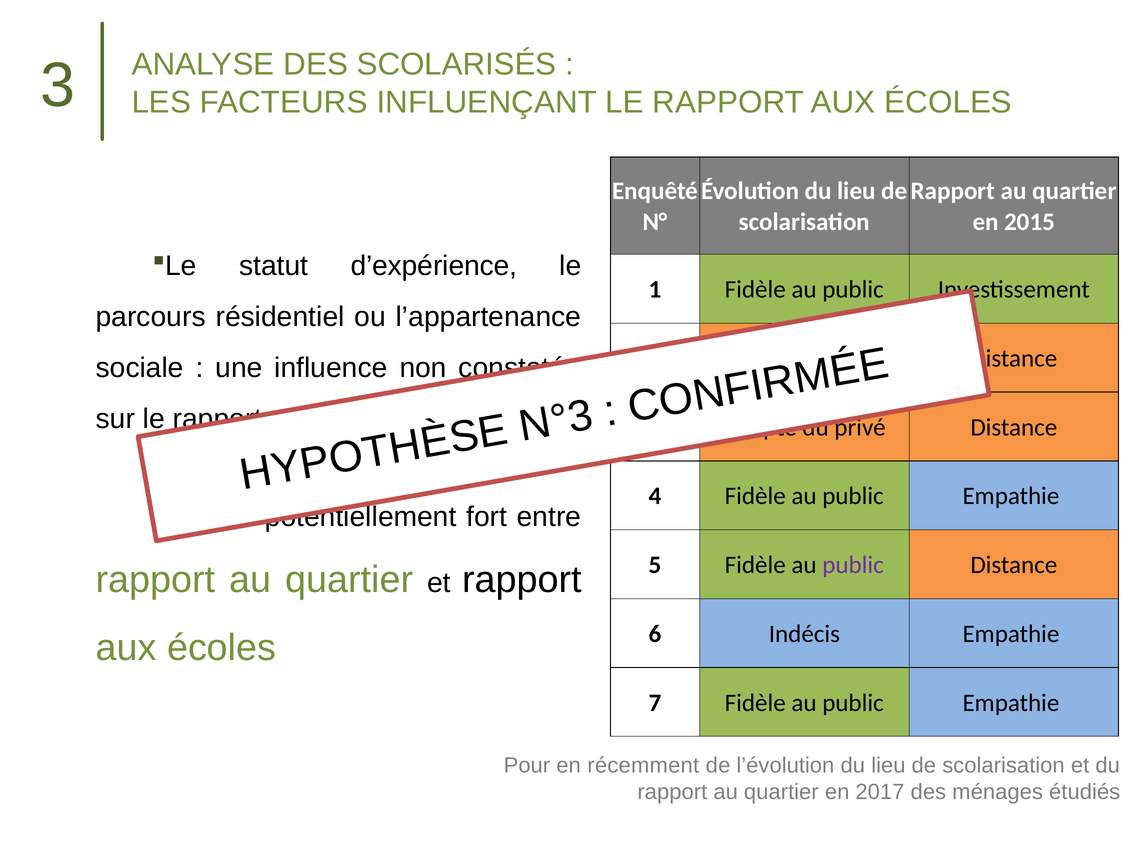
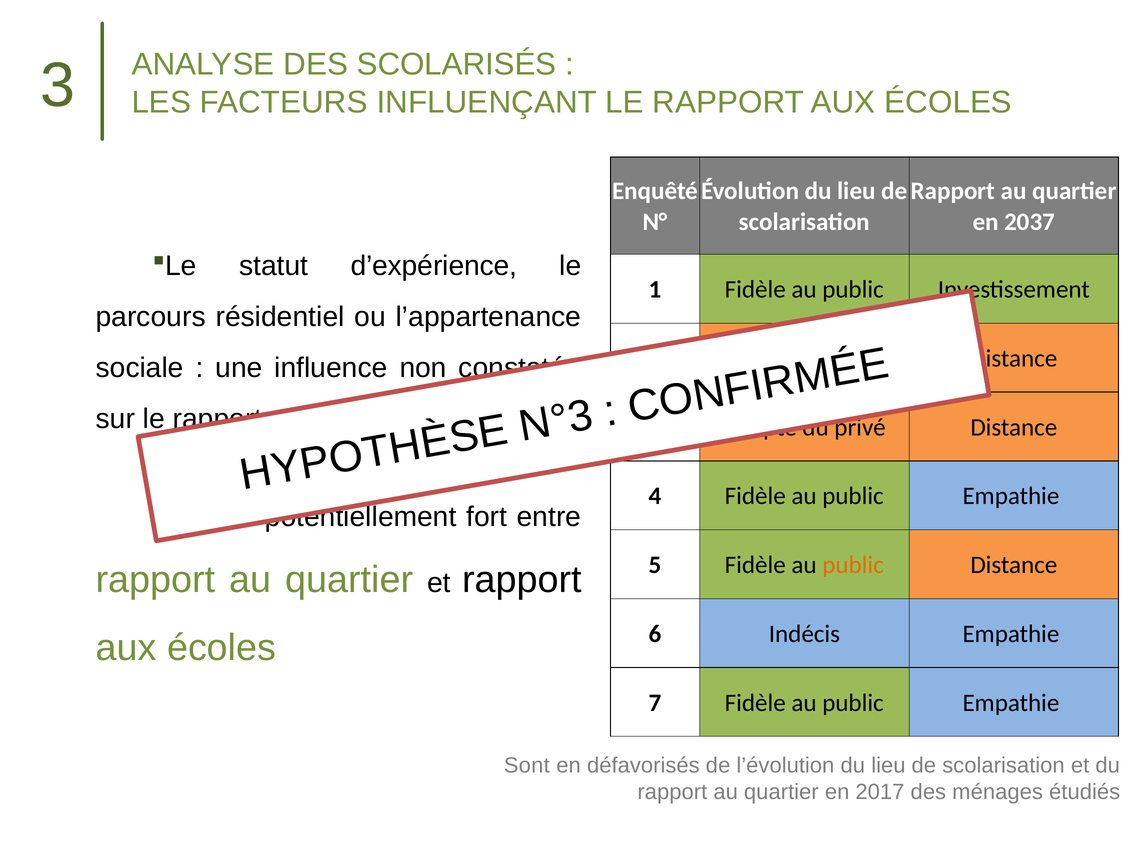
2015: 2015 -> 2037 (1030, 222)
public colour: purple -> orange (853, 565)
Pour: Pour -> Sont (527, 766)
récemment: récemment -> défavorisés (643, 766)
